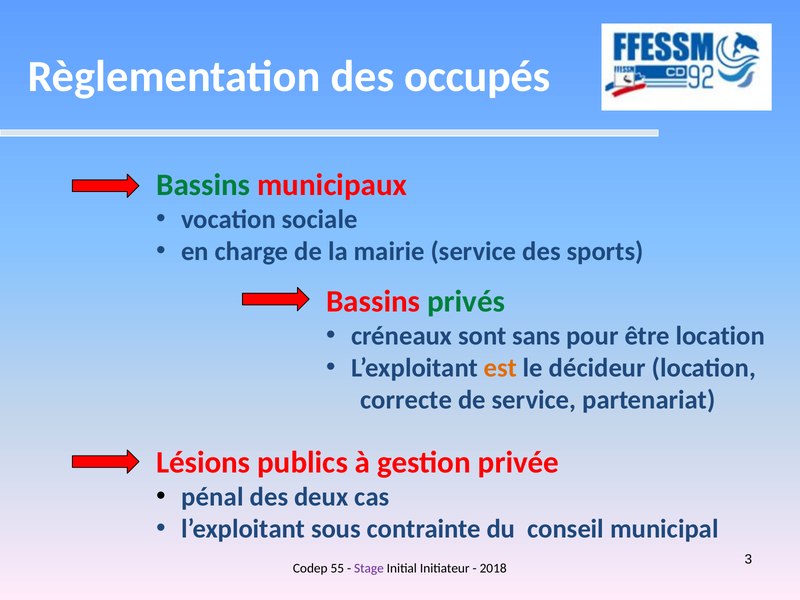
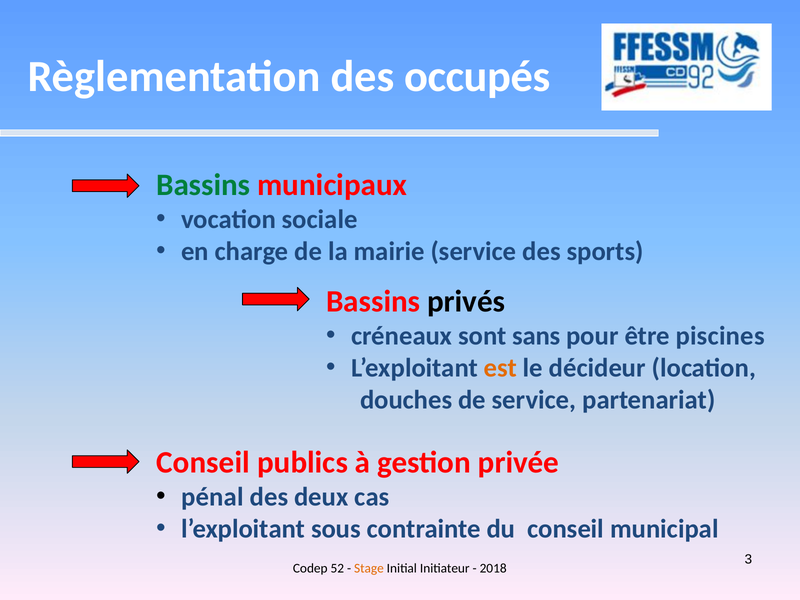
privés colour: green -> black (466, 301)
être location: location -> piscines (720, 336)
correcte: correcte -> douches (406, 400)
Lésions: Lésions -> Conseil (203, 463)
55: 55 -> 52 (337, 568)
Stage colour: purple -> orange (369, 568)
